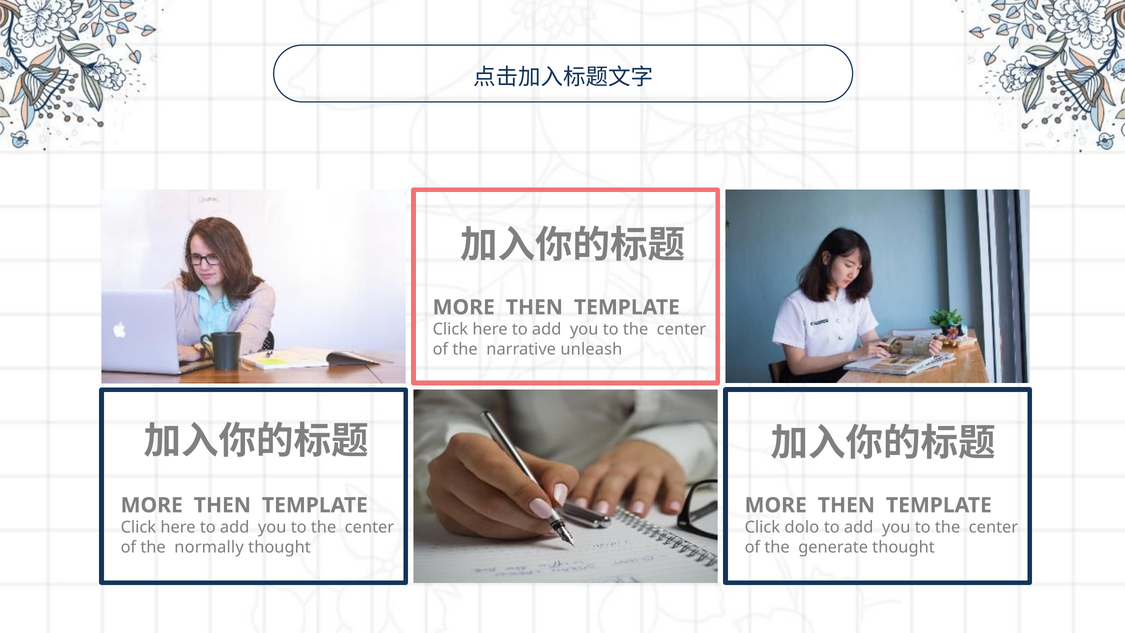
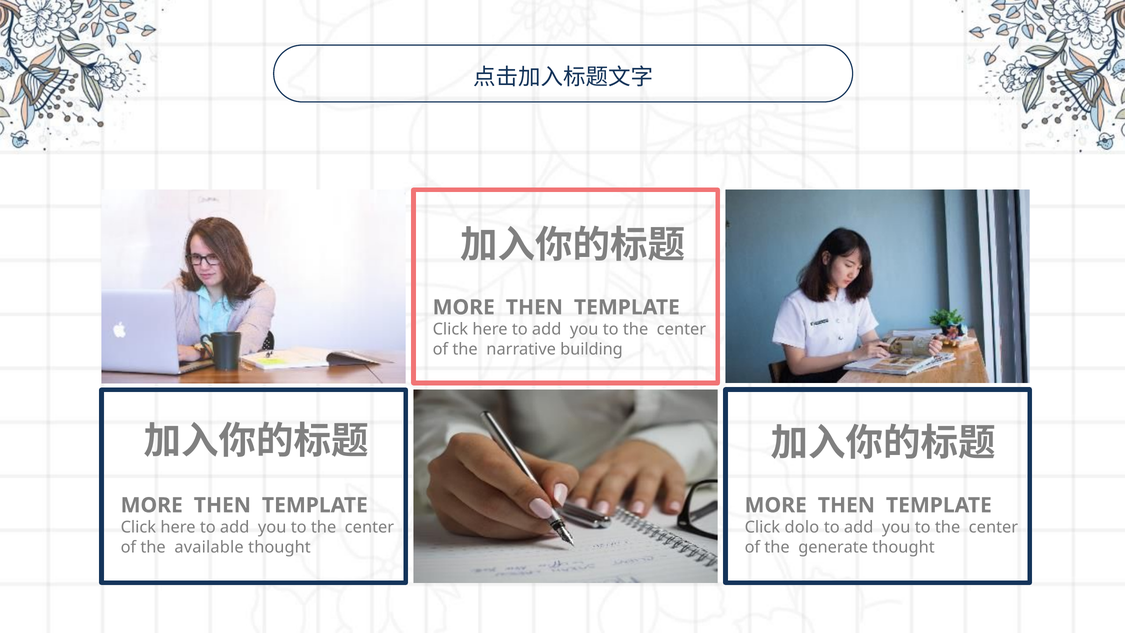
unleash: unleash -> building (592, 349)
normally: normally -> available (209, 547)
